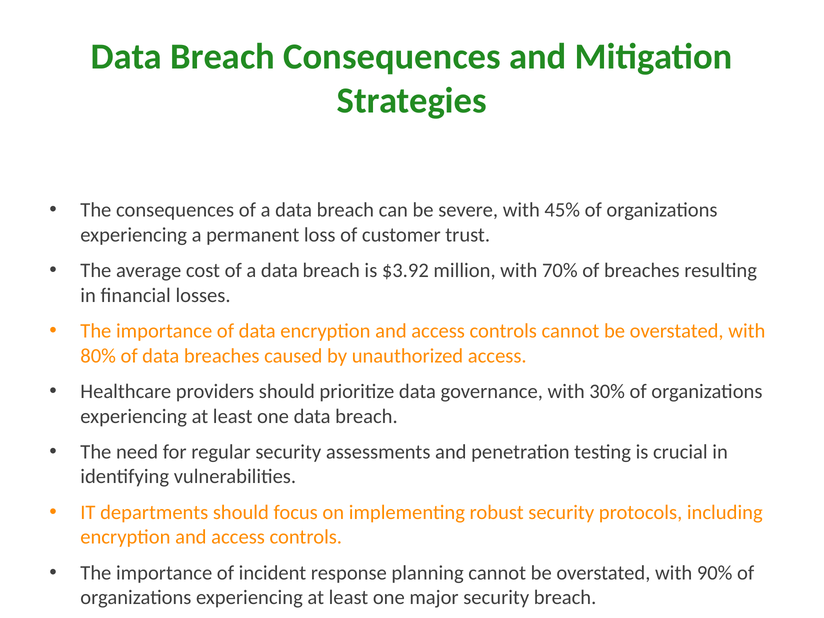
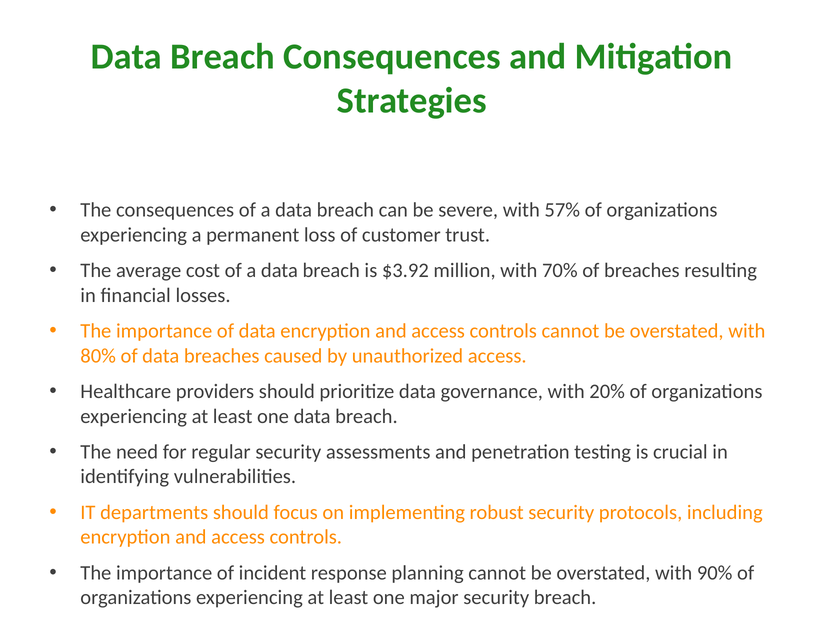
45%: 45% -> 57% (562, 210)
30%: 30% -> 20% (607, 392)
